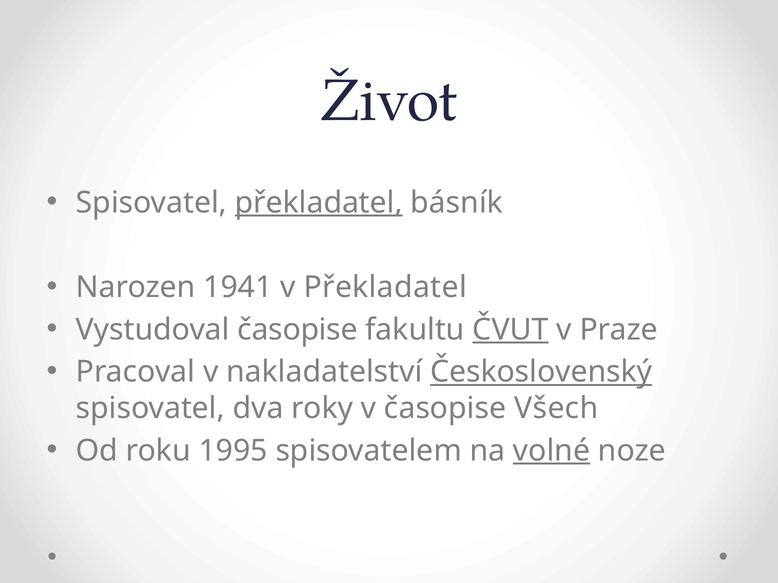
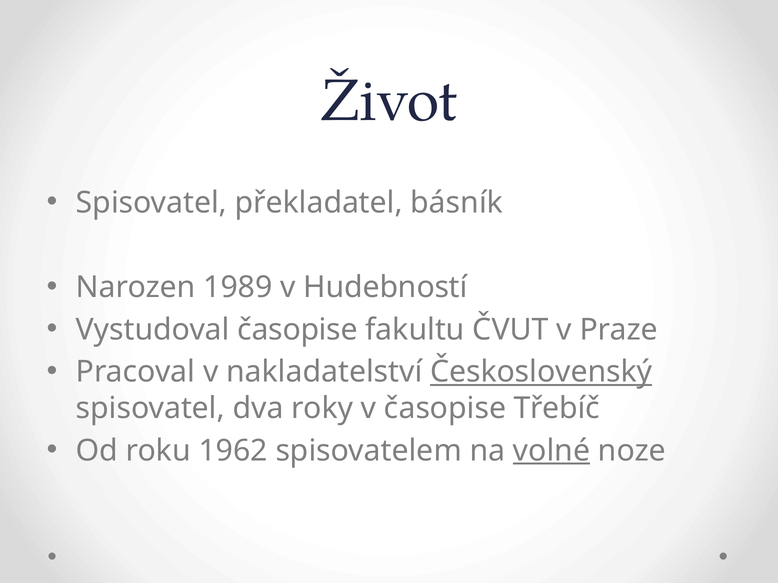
překladatel underline: present -> none (319, 203)
1941: 1941 -> 1989 (238, 287)
v Překladatel: Překladatel -> Hudebností (385, 287)
ČVUT underline: present -> none (510, 330)
Všech: Všech -> Třebíč (557, 409)
1995: 1995 -> 1962 (233, 451)
